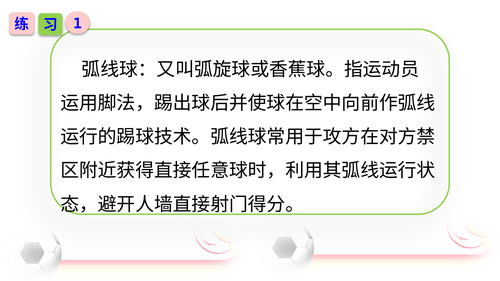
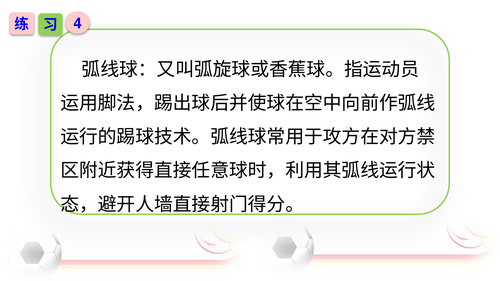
1: 1 -> 4 (77, 24)
